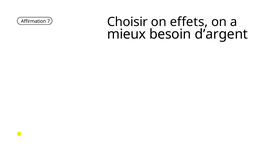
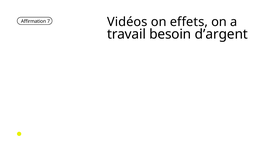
Choisir: Choisir -> Vidéos (127, 22)
mieux: mieux -> travail (126, 34)
